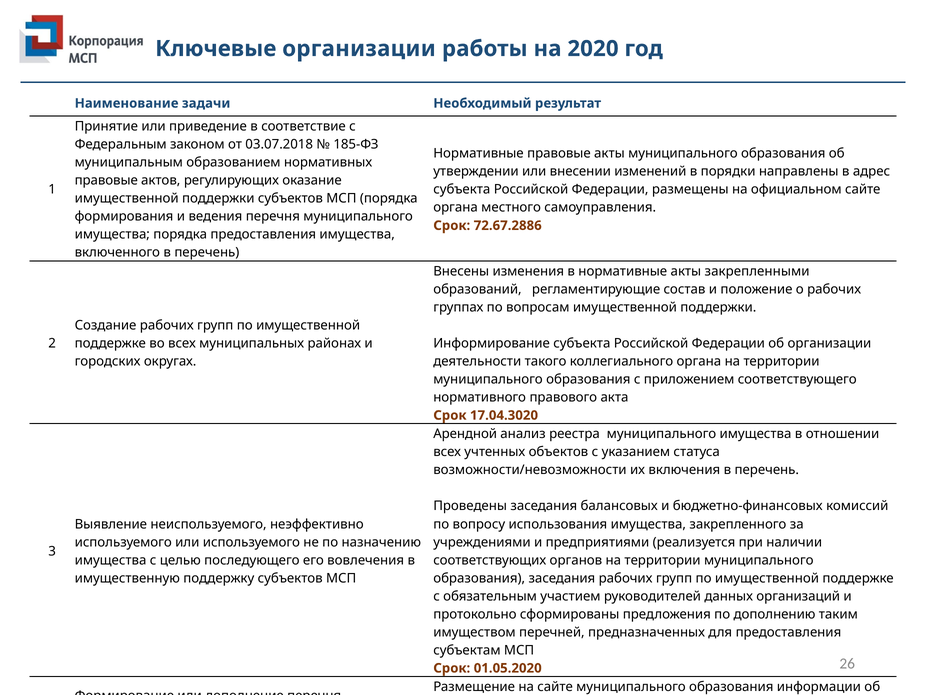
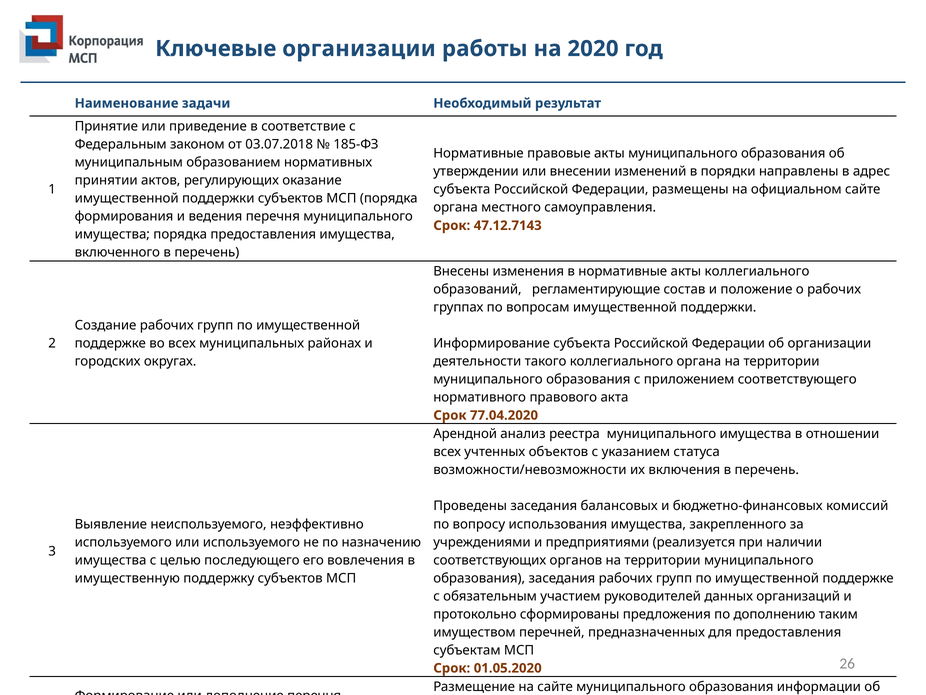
правовые: правовые -> принятии (106, 180)
72.67.2886: 72.67.2886 -> 47.12.7143 (508, 225)
акты закрепленными: закрепленными -> коллегиального (757, 271)
17.04.3020: 17.04.3020 -> 77.04.2020 (504, 415)
